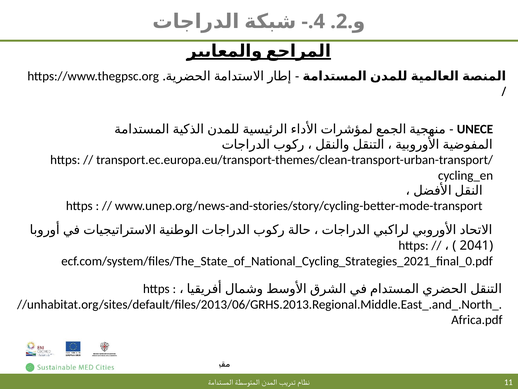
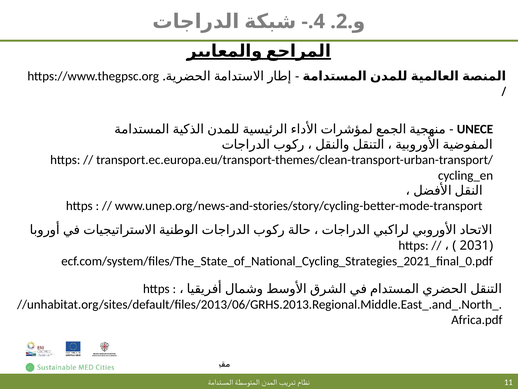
2041: 2041 -> 2031 (474, 245)
